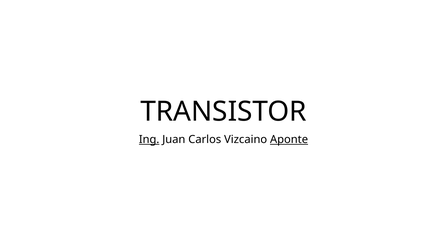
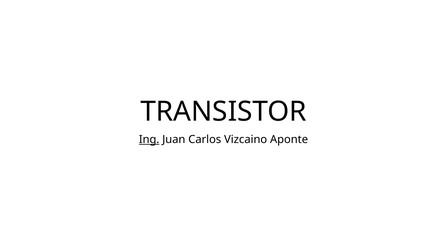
Aponte underline: present -> none (289, 140)
